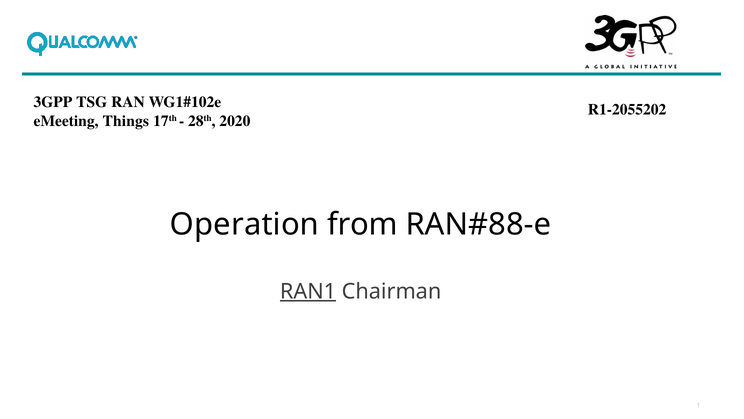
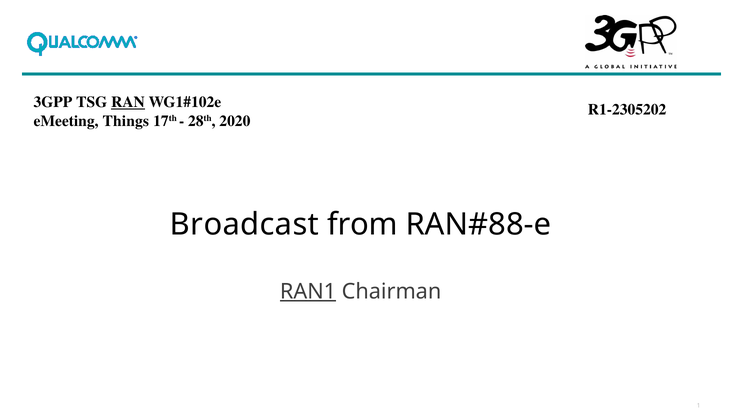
RAN underline: none -> present (128, 102)
R1-2055202: R1-2055202 -> R1-2305202 (627, 109)
Operation: Operation -> Broadcast (244, 224)
